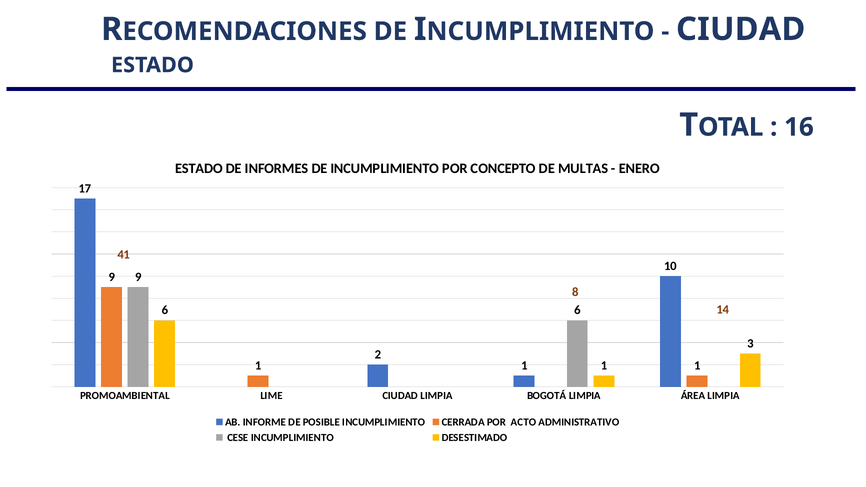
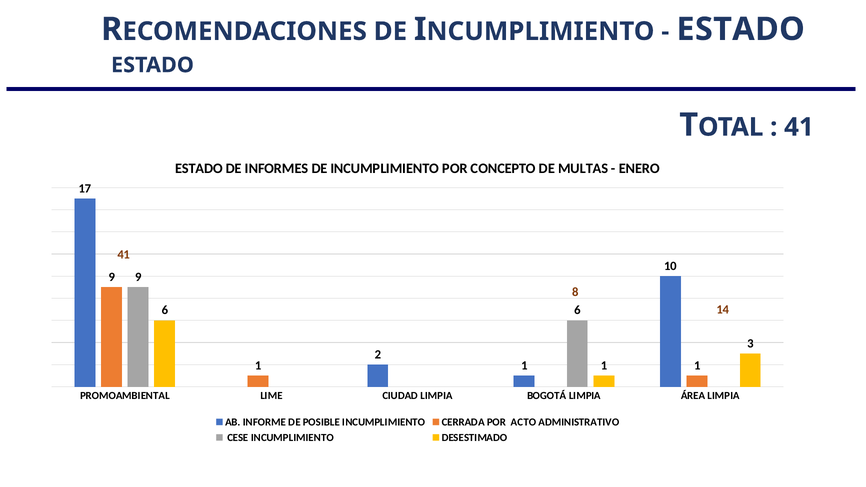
CIUDAD: CIUDAD -> ESTADO (741, 29)
16: 16 -> 41 (799, 127)
